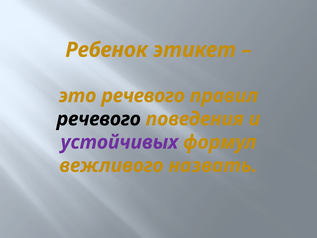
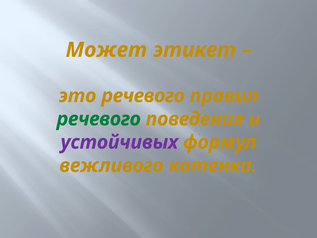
Ребенок: Ребенок -> Может (106, 50)
речевого colour: black -> green (99, 119)
назвать: назвать -> котенка (213, 165)
